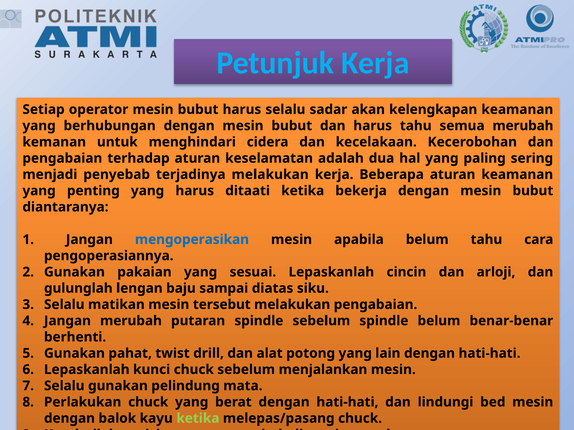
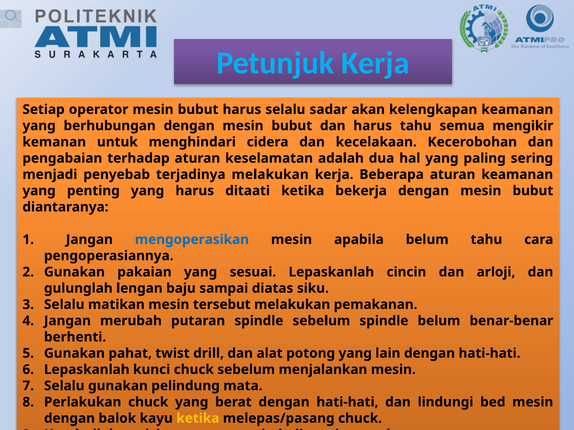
semua merubah: merubah -> mengikir (523, 126)
melakukan pengabaian: pengabaian -> pemakanan (376, 305)
ketika colour: light green -> yellow (198, 419)
